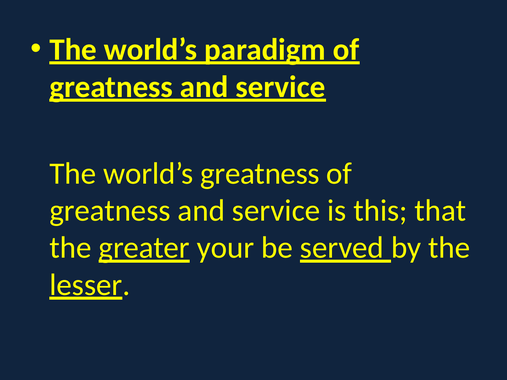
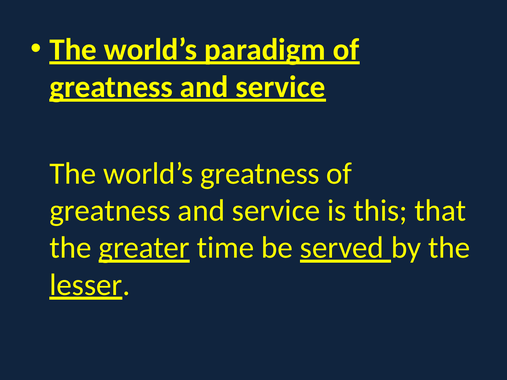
your: your -> time (225, 248)
